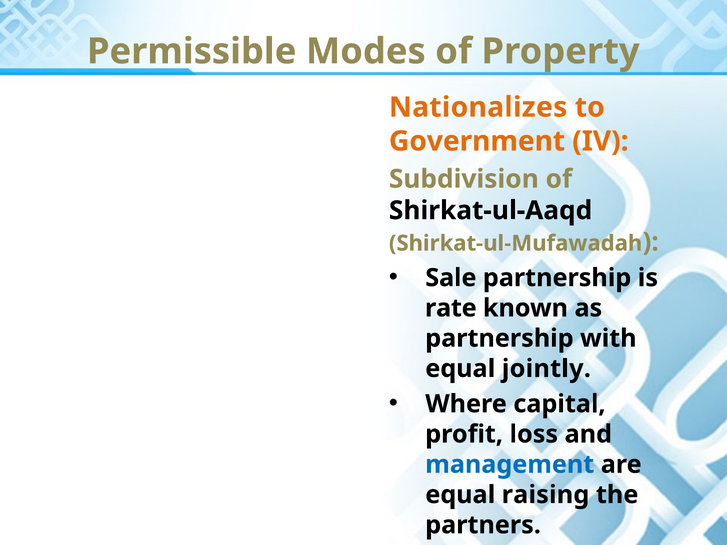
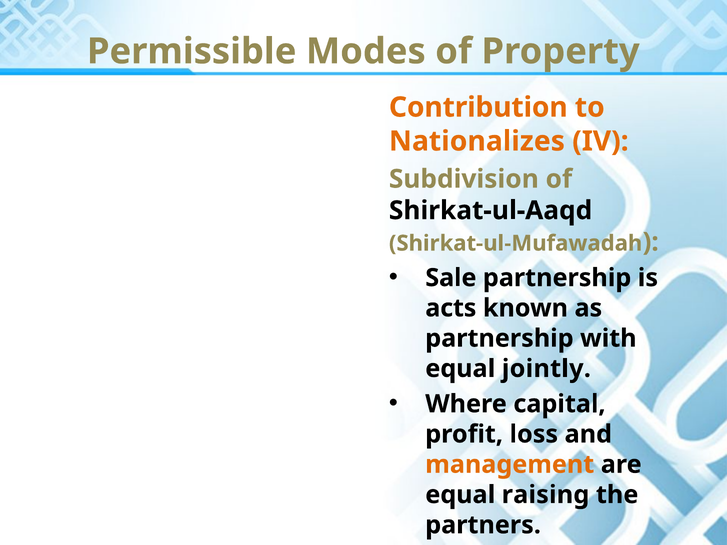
Nationalizes: Nationalizes -> Contribution (478, 107)
Government: Government -> Nationalizes (477, 141)
rate: rate -> acts (451, 308)
management colour: blue -> orange (510, 465)
